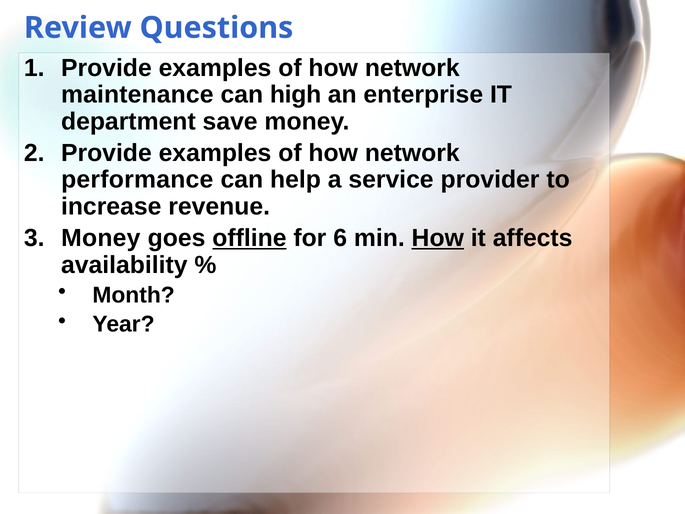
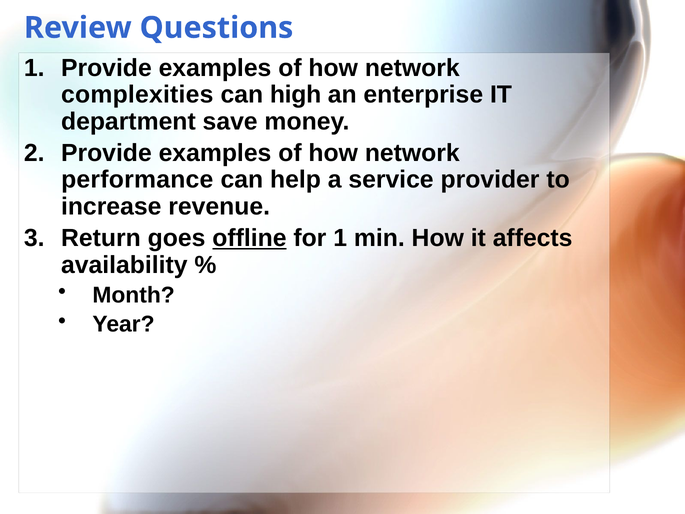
maintenance: maintenance -> complexities (137, 95)
Money: Money -> Return (101, 238)
for 6: 6 -> 1 (340, 238)
How underline: present -> none (438, 238)
